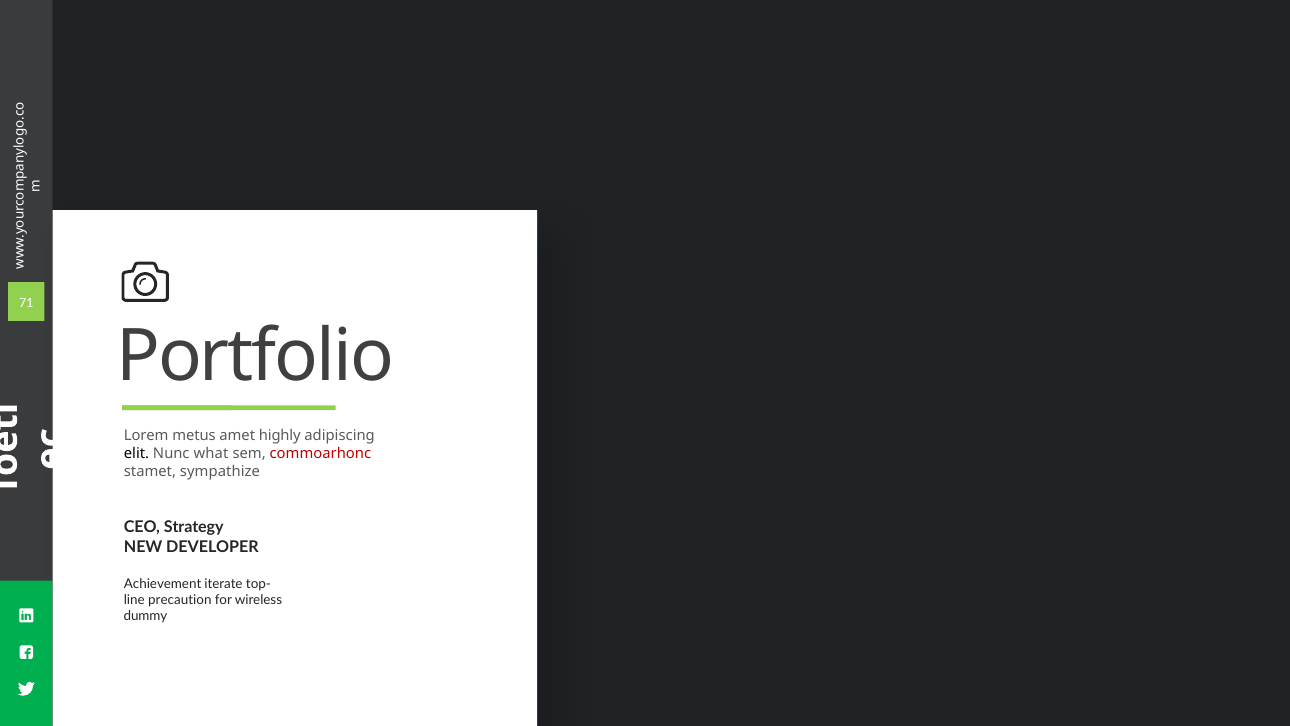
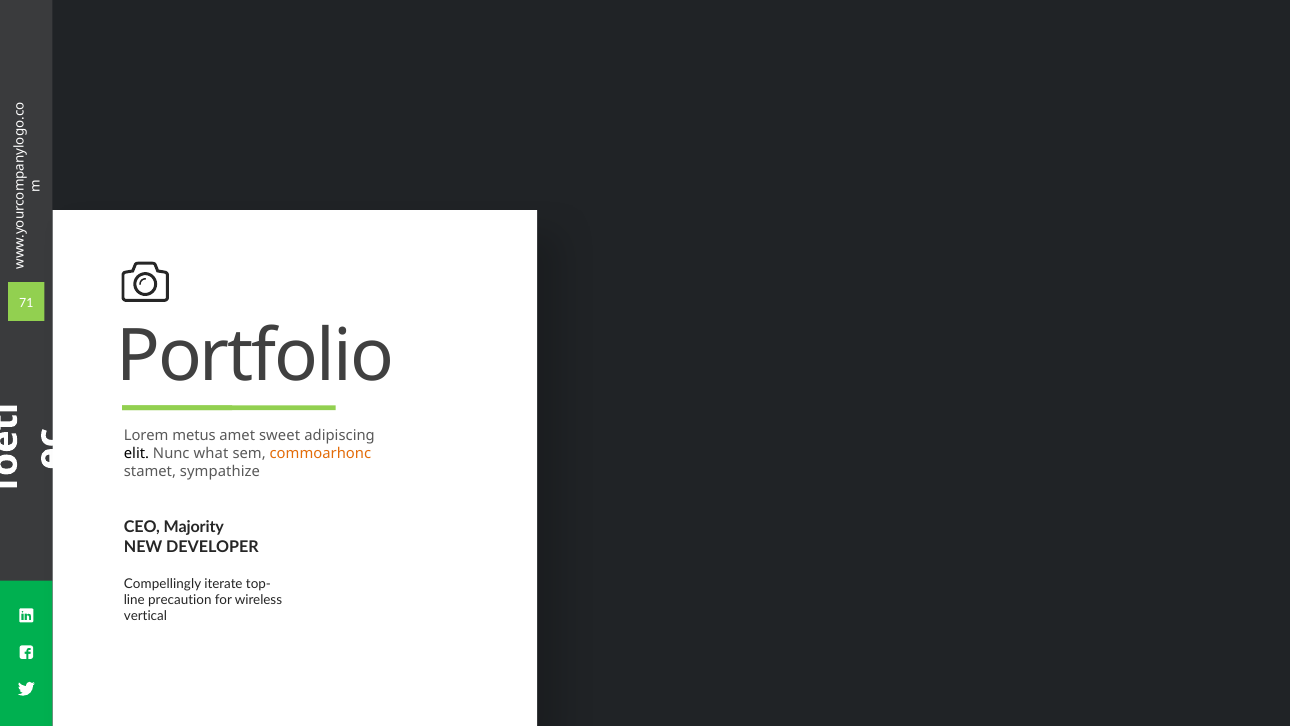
highly: highly -> sweet (280, 435)
commoarhonc colour: red -> orange (320, 453)
Strategy: Strategy -> Majority (194, 527)
Achievement: Achievement -> Compellingly (163, 584)
dummy: dummy -> vertical (145, 616)
